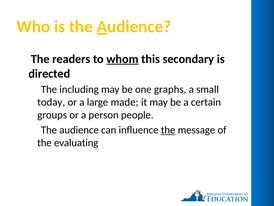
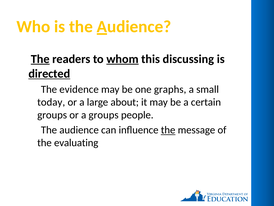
The underline: none -> present (40, 59)
secondary: secondary -> discussing (188, 59)
directed underline: none -> present (49, 73)
including: including -> evidence (79, 89)
made: made -> about (125, 102)
a person: person -> groups (104, 115)
